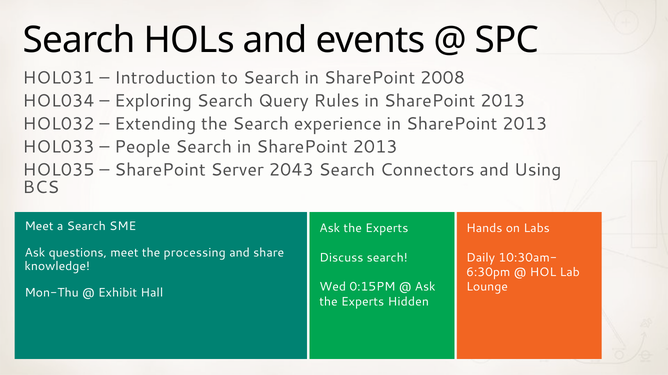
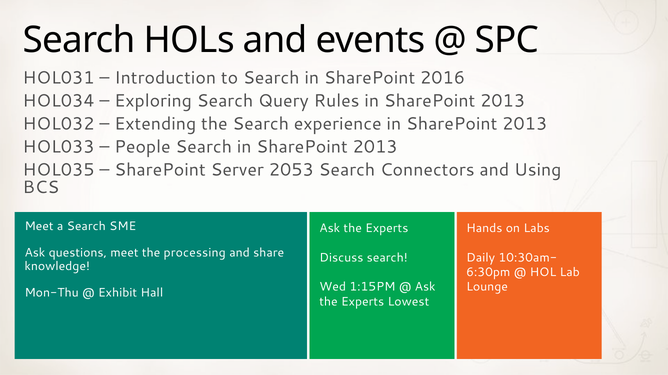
2008: 2008 -> 2016 (443, 78)
2043: 2043 -> 2053 (291, 170)
0:15PM: 0:15PM -> 1:15PM (372, 287)
Hidden: Hidden -> Lowest (408, 302)
